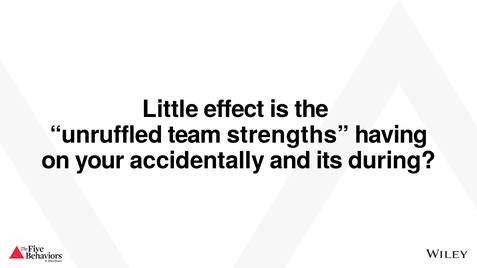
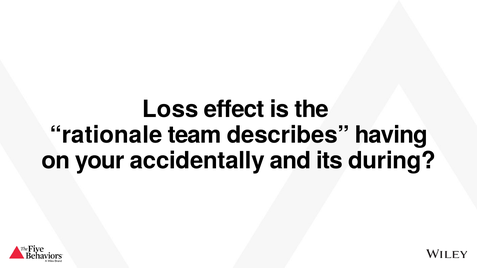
Little: Little -> Loss (170, 109)
unruffled: unruffled -> rationale (106, 135)
strengths: strengths -> describes (288, 135)
